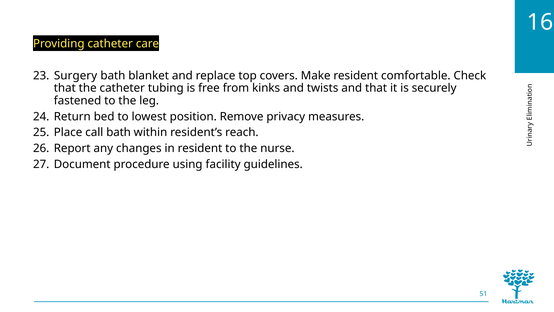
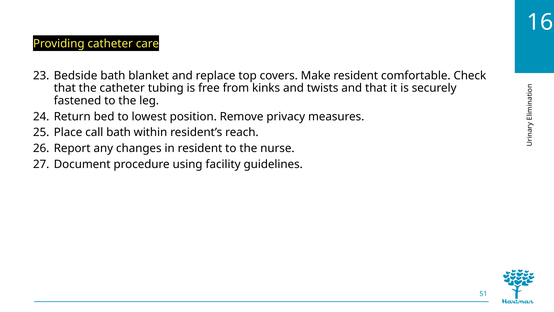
Surgery: Surgery -> Bedside (76, 76)
